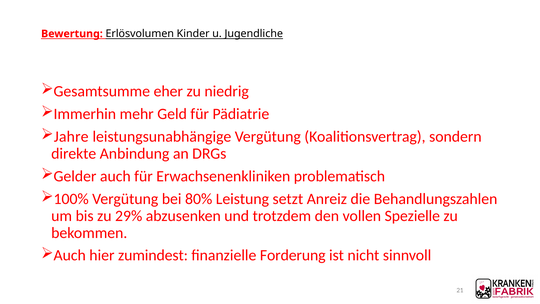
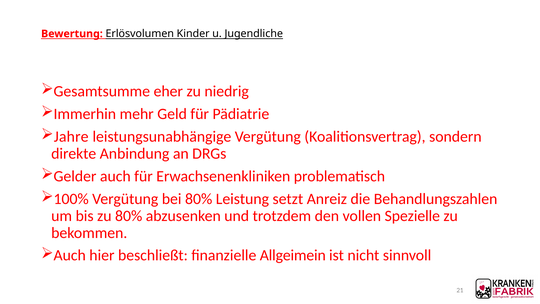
zu 29%: 29% -> 80% (129, 216)
zumindest: zumindest -> beschließt (153, 255)
Forderung: Forderung -> Allgeimein (293, 255)
